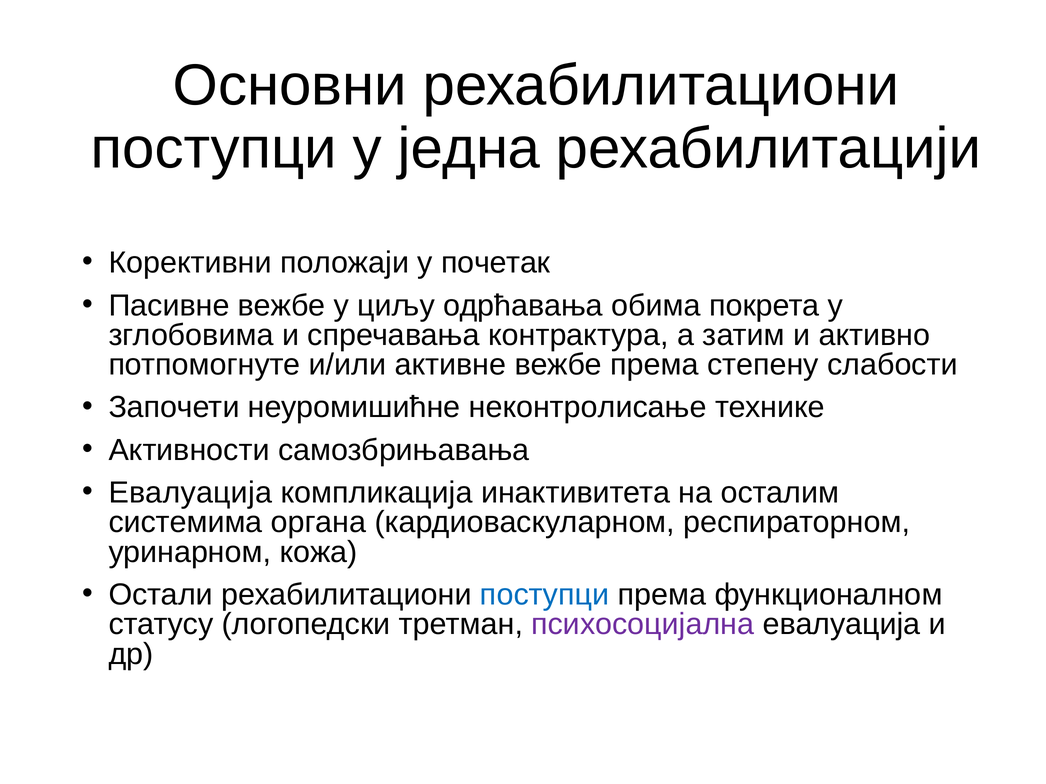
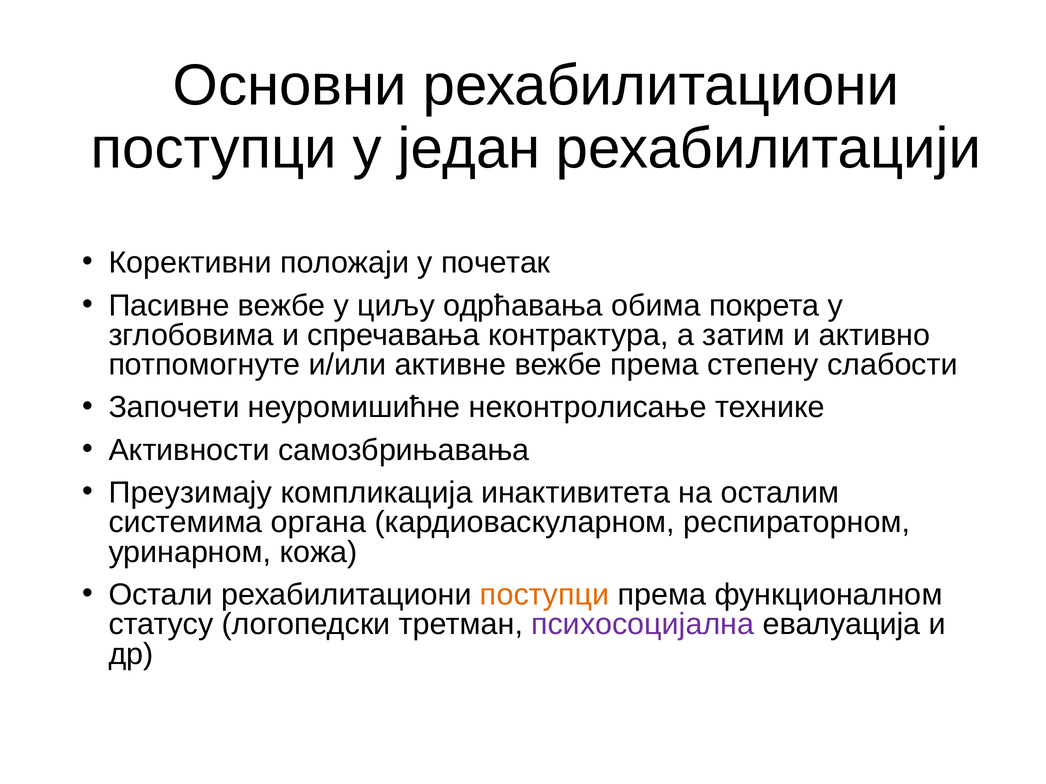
једна: једна -> један (469, 149)
Евалуација: Евалуација -> Преузимају (190, 493)
поступци colour: blue -> orange (545, 595)
